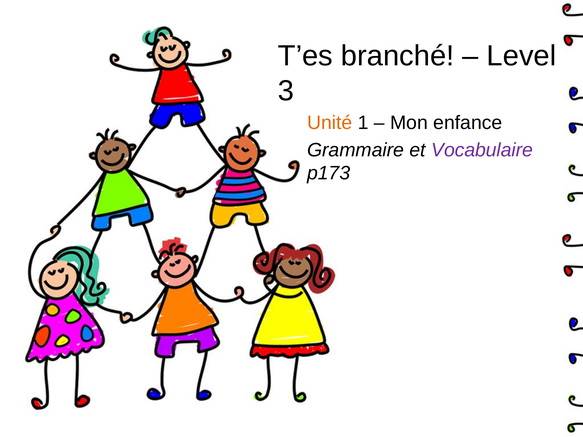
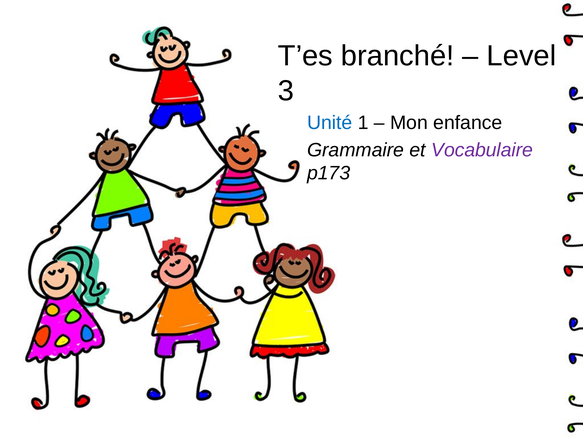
Unité colour: orange -> blue (330, 123)
